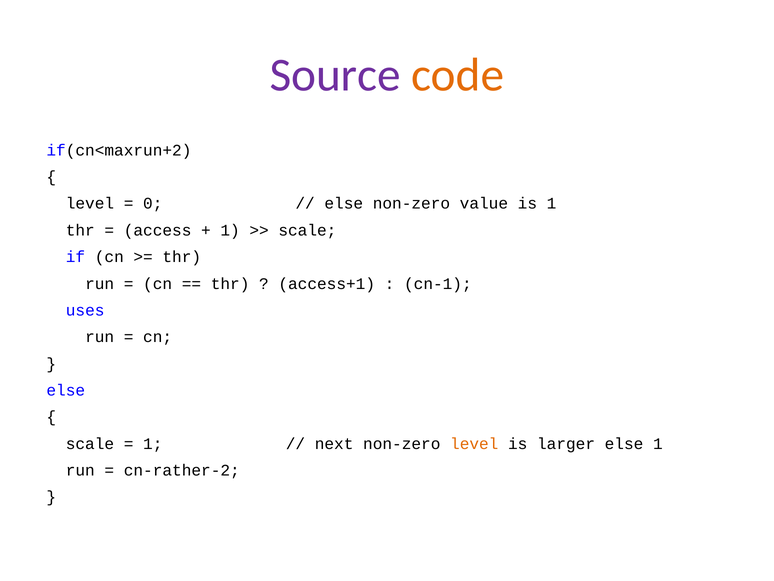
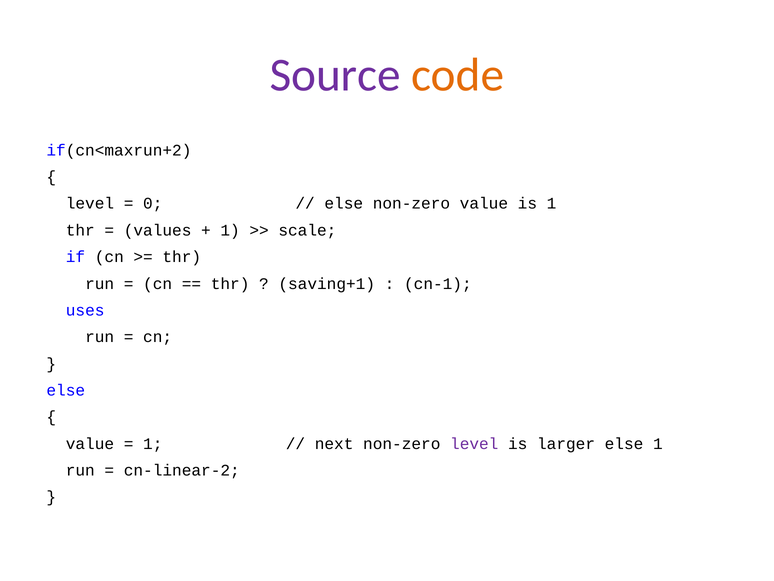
access: access -> values (158, 230)
access+1: access+1 -> saving+1 (327, 283)
scale: scale -> value (90, 443)
level colour: orange -> purple (474, 443)
cn-rather-2: cn-rather-2 -> cn-linear-2 (182, 470)
